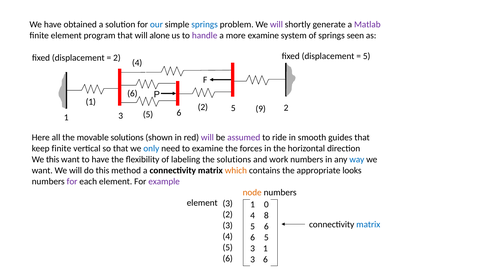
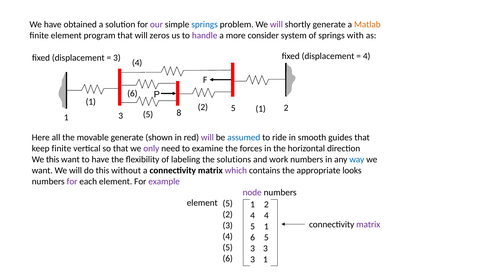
our colour: blue -> purple (156, 24)
Matlab colour: purple -> orange (367, 24)
alone: alone -> zeros (160, 35)
more examine: examine -> consider (263, 35)
seen: seen -> with (355, 35)
5: 5 -> 4 (367, 56)
2: 2 -> 3 (117, 58)
2 9: 9 -> 1 (261, 109)
6: 6 -> 8 (179, 112)
movable solutions: solutions -> generate (127, 137)
assumed colour: purple -> blue (244, 137)
only colour: blue -> purple (151, 148)
method: method -> without (126, 170)
which colour: orange -> purple (236, 170)
node colour: orange -> purple (252, 192)
element 3: 3 -> 5 (228, 203)
0: 0 -> 2 (266, 204)
4 8: 8 -> 4 (266, 215)
matrix colour: blue -> purple (368, 224)
6: 6 -> 1 (266, 226)
1: 1 -> 3 (265, 248)
6: 6 -> 1 (265, 259)
